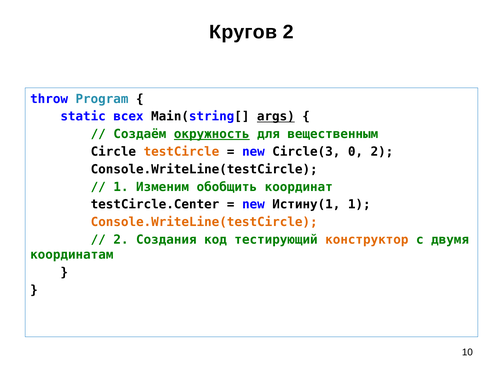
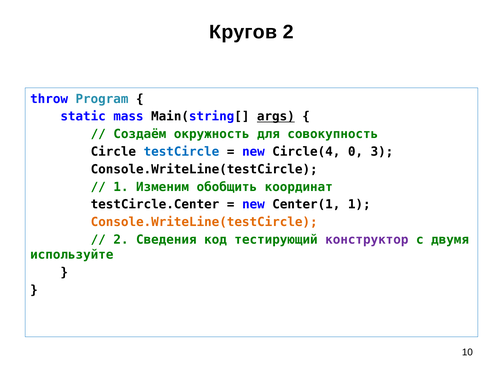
всех: всех -> mass (128, 117)
окружность underline: present -> none (212, 134)
вещественным: вещественным -> совокупность (333, 134)
testCircle colour: orange -> blue (181, 152)
Circle(3: Circle(3 -> Circle(4 (306, 152)
0 2: 2 -> 3 (382, 152)
Истину(1: Истину(1 -> Center(1 (306, 205)
Создания: Создания -> Сведения (166, 240)
конструктор colour: orange -> purple (367, 240)
координатам: координатам -> используйте (72, 255)
